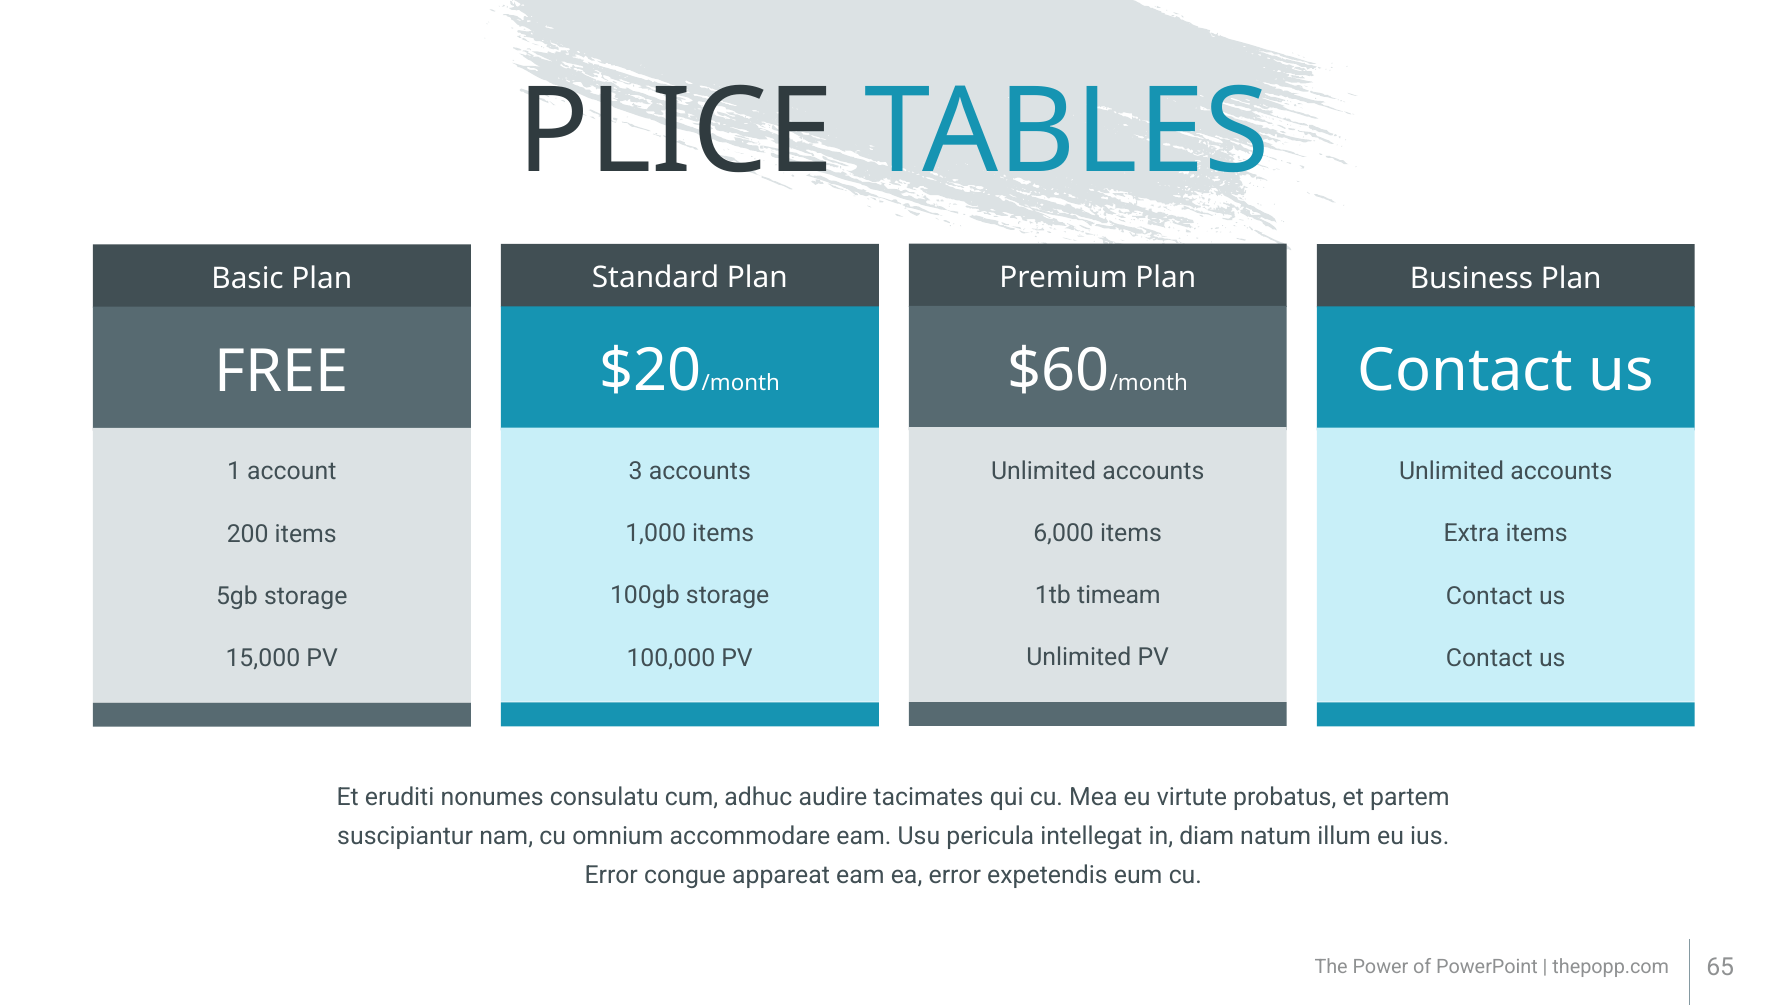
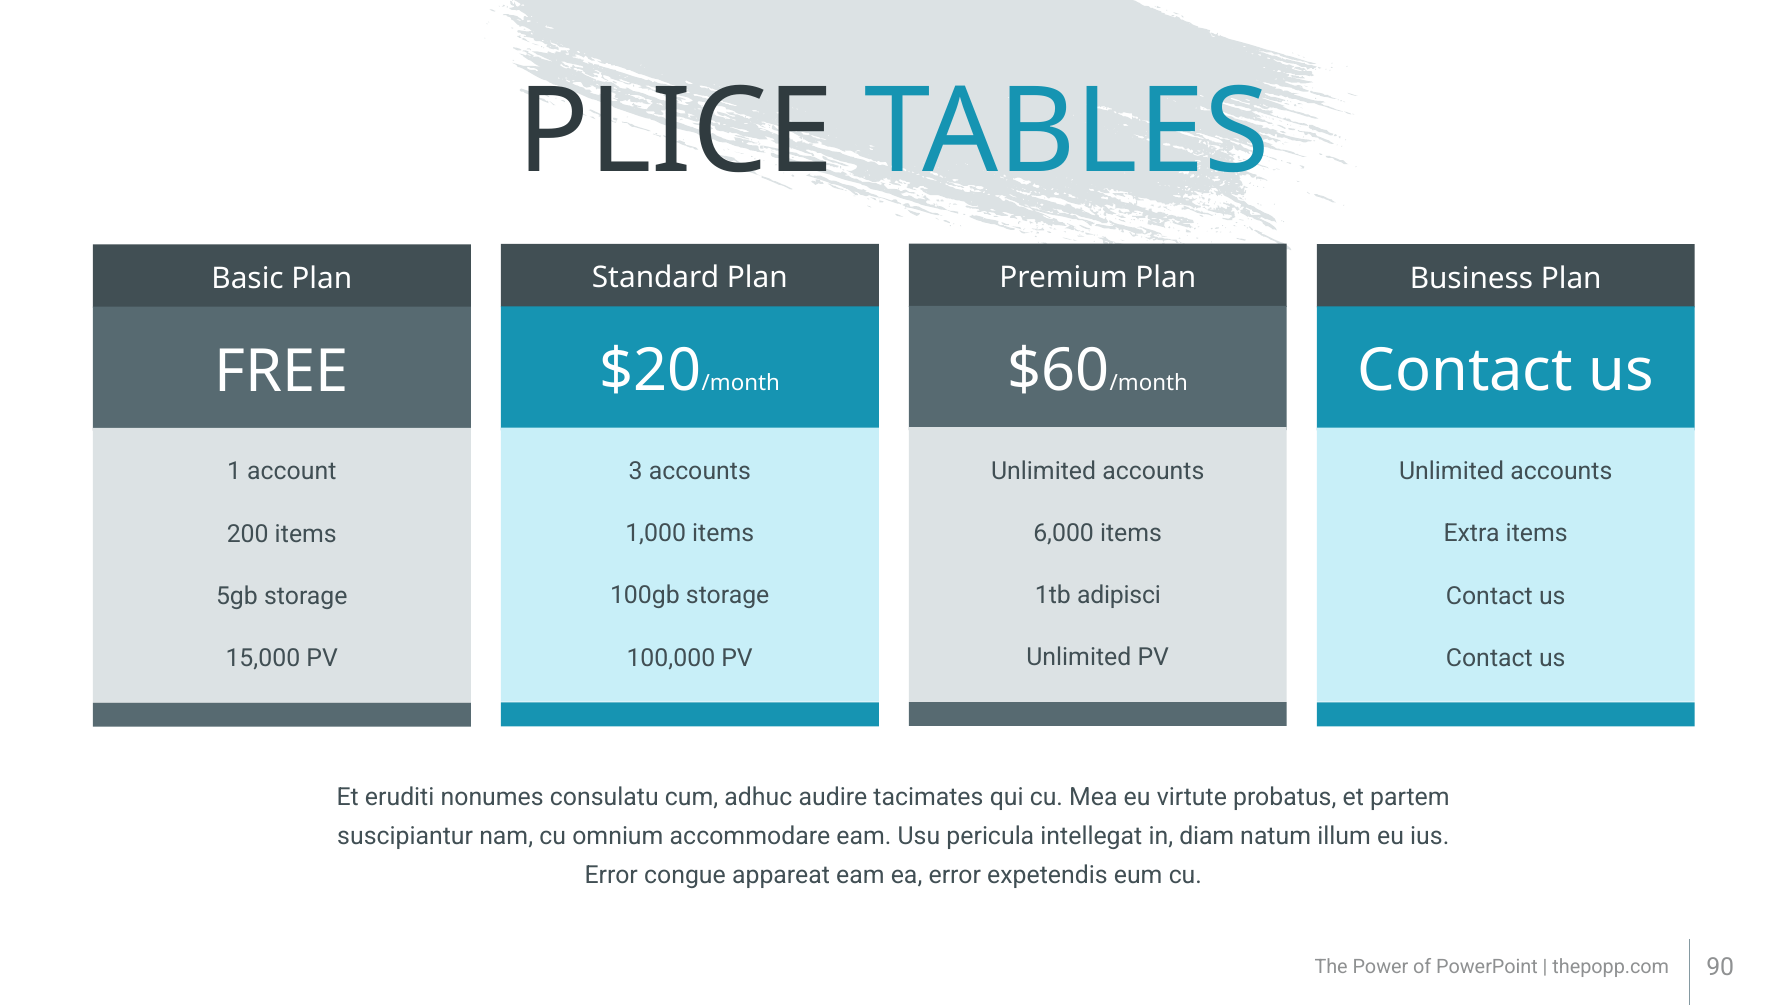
timeam: timeam -> adipisci (1119, 595)
65: 65 -> 90 (1720, 967)
